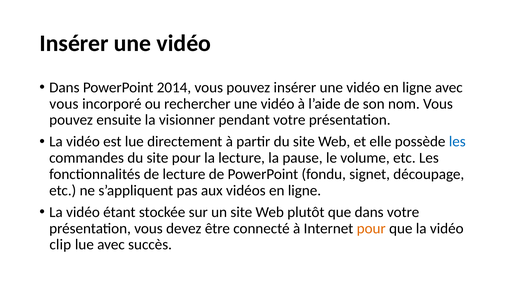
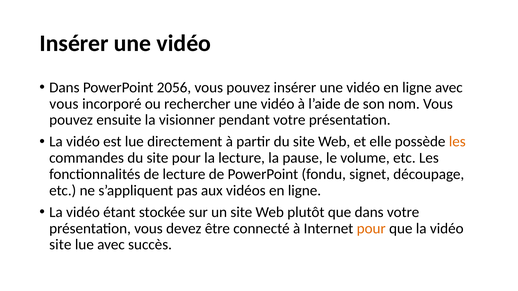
2014: 2014 -> 2056 (174, 88)
les colour: blue -> orange (457, 142)
clip: clip -> site (60, 245)
